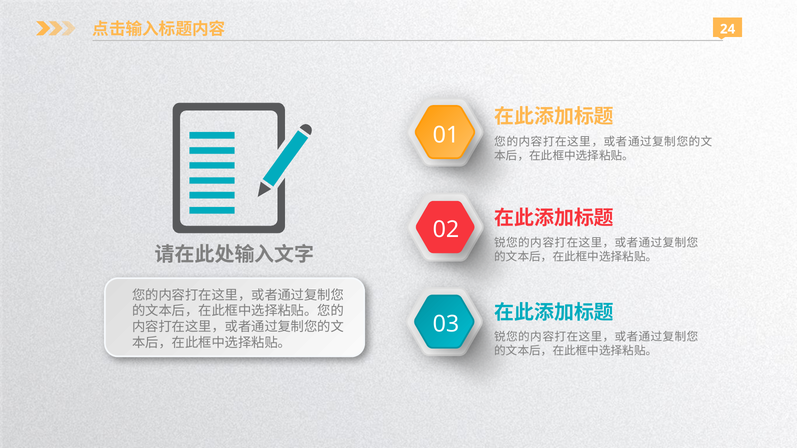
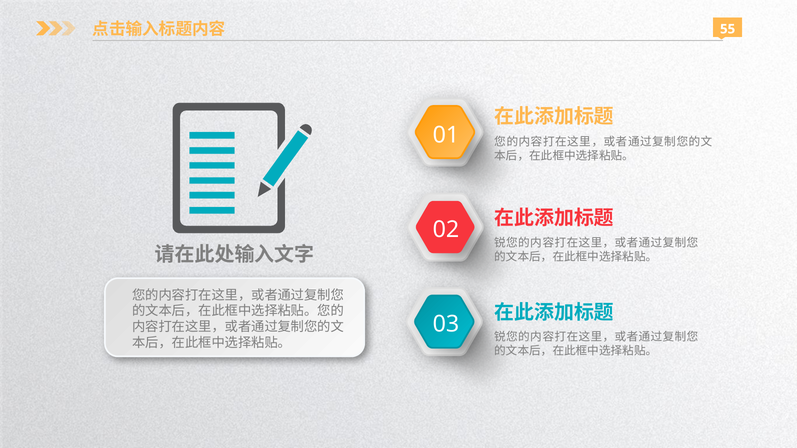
24: 24 -> 55 (728, 29)
